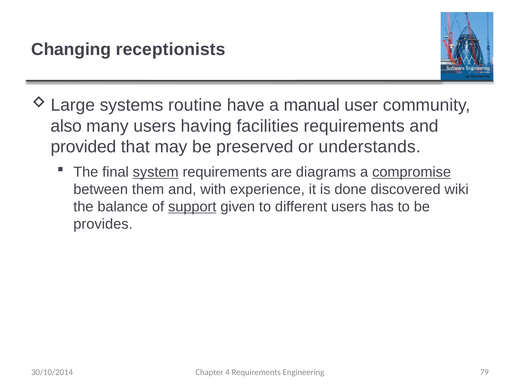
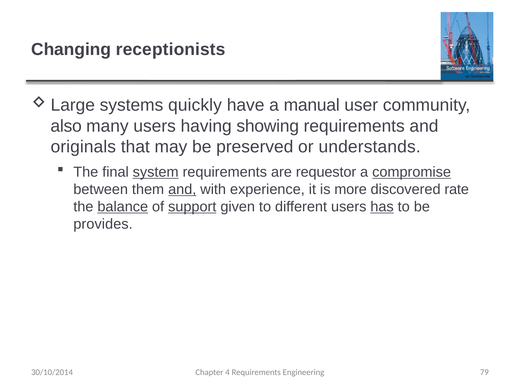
routine: routine -> quickly (195, 105)
facilities: facilities -> showing (268, 126)
provided: provided -> originals (83, 147)
diagrams: diagrams -> requestor (326, 172)
and underline: none -> present (182, 189)
done: done -> more (351, 189)
wiki: wiki -> rate (457, 189)
balance underline: none -> present (123, 207)
has underline: none -> present (382, 207)
